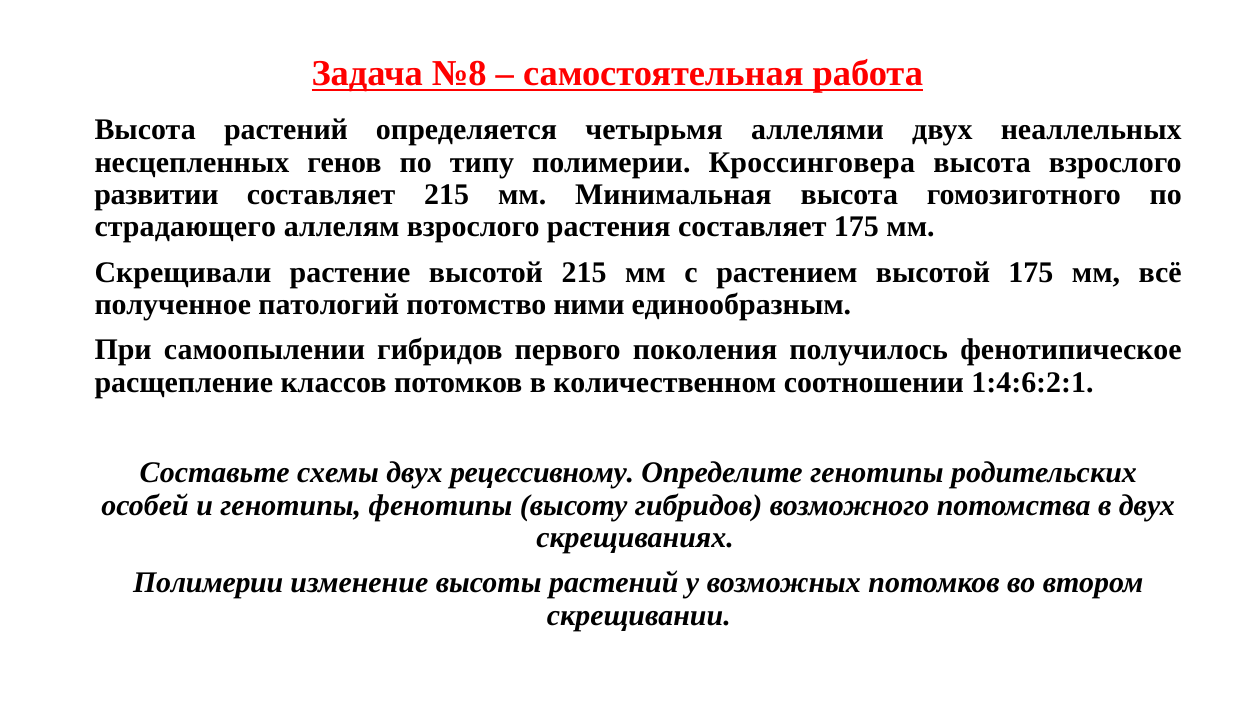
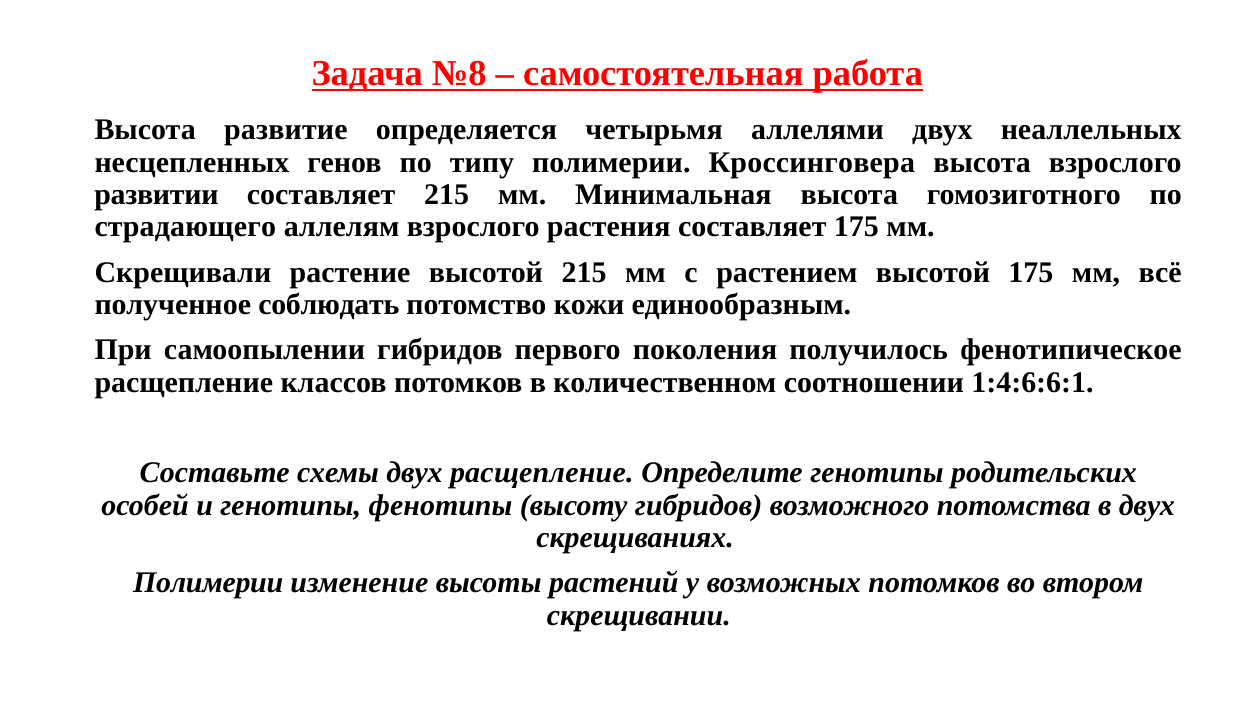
Высота растений: растений -> развитие (286, 130)
патологий: патологий -> соблюдать (329, 305)
ними: ними -> кожи (589, 305)
1:4:6:2:1: 1:4:6:2:1 -> 1:4:6:6:1 (1032, 382)
двух рецессивному: рецессивному -> расщепление (542, 473)
